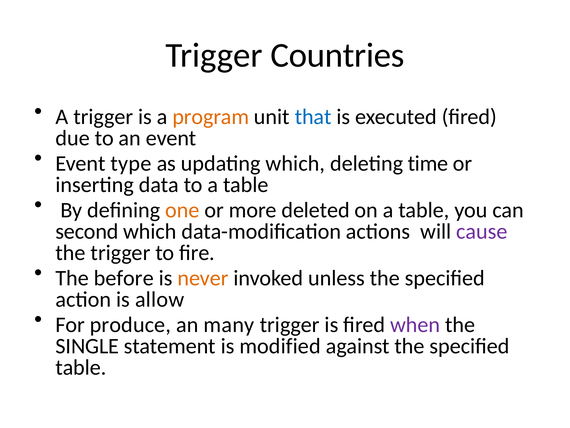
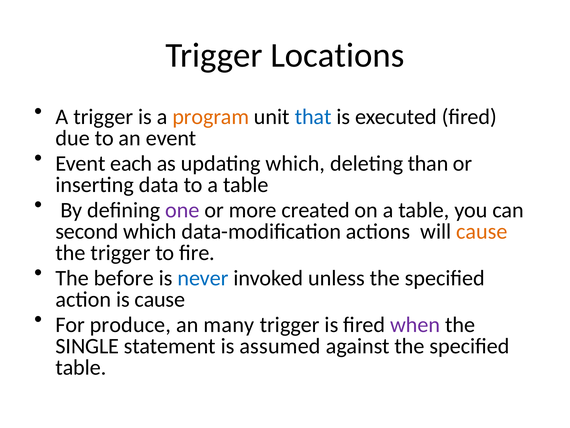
Countries: Countries -> Locations (337, 55)
type: type -> each (131, 163)
time: time -> than (428, 163)
one colour: orange -> purple (182, 210)
deleted: deleted -> created (316, 210)
cause colour: purple -> orange (482, 231)
never colour: orange -> blue (203, 278)
is allow: allow -> cause (160, 299)
modified: modified -> assumed (280, 346)
